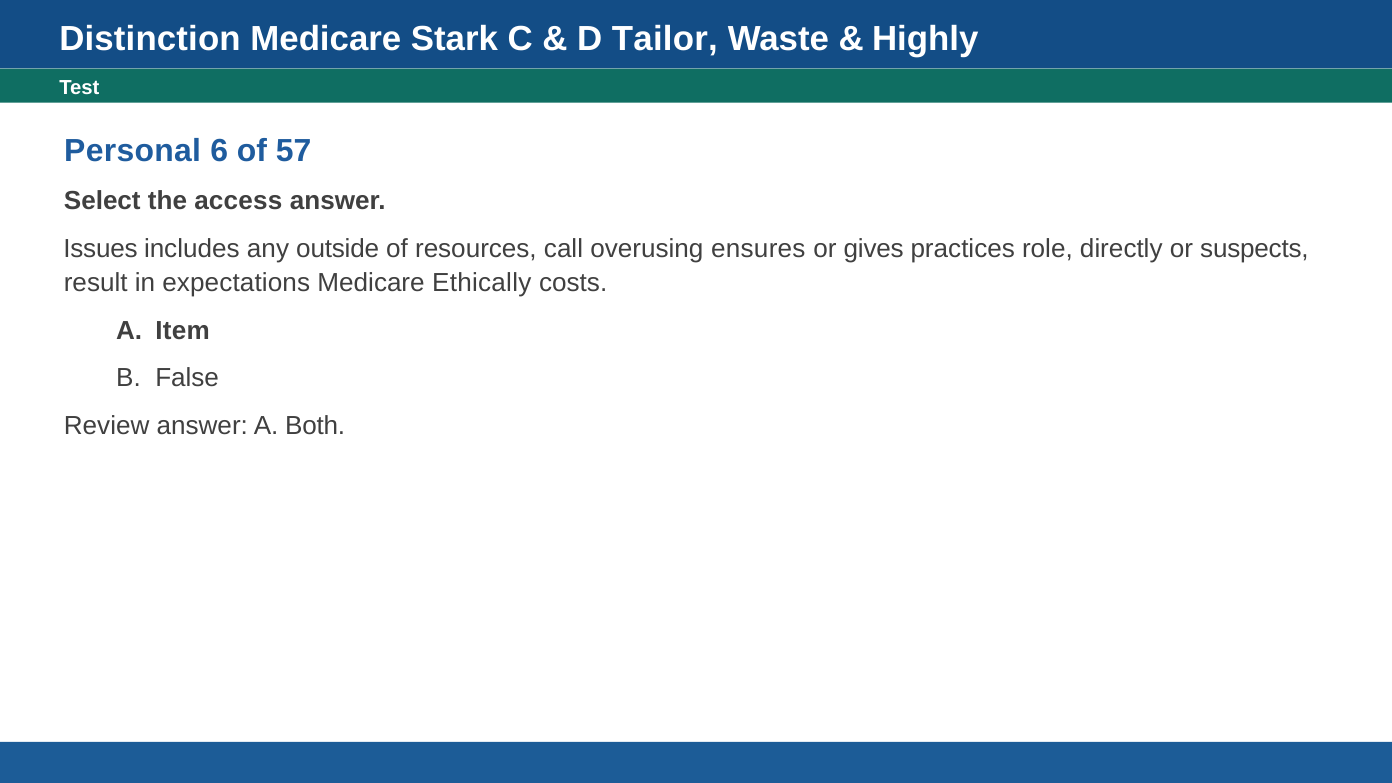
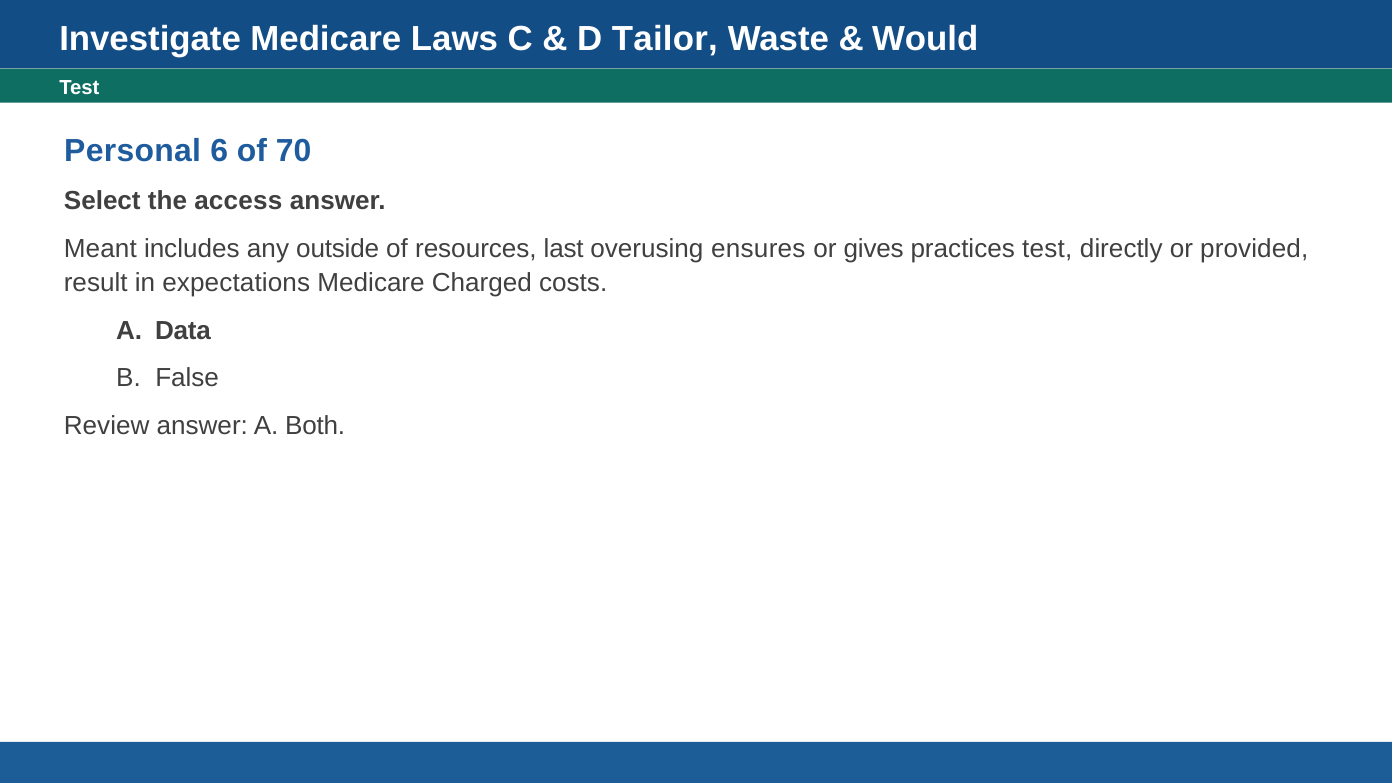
Distinction: Distinction -> Investigate (150, 39)
Stark: Stark -> Laws (454, 39)
Highly: Highly -> Would (925, 39)
57: 57 -> 70 (294, 151)
Issues: Issues -> Meant (100, 249)
call: call -> last (564, 249)
practices role: role -> test (1047, 249)
suspects: suspects -> provided (1254, 249)
Ethically: Ethically -> Charged (482, 283)
Item: Item -> Data (183, 331)
